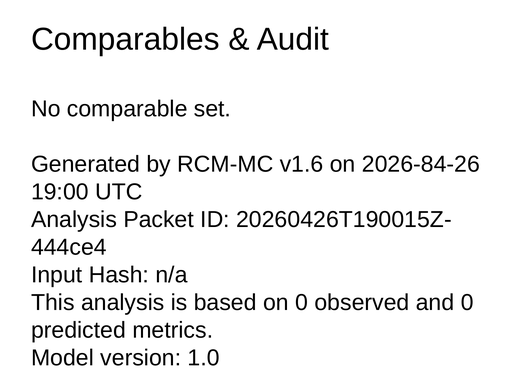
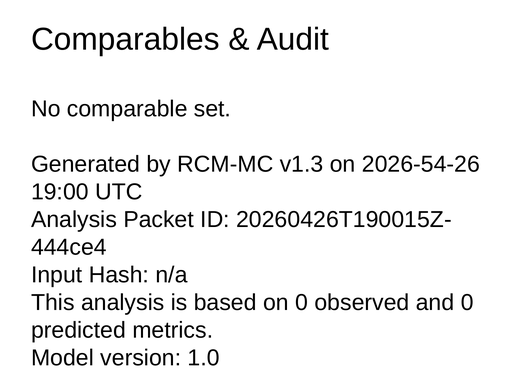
v1.6: v1.6 -> v1.3 (302, 164)
2026-84-26: 2026-84-26 -> 2026-54-26 (421, 164)
